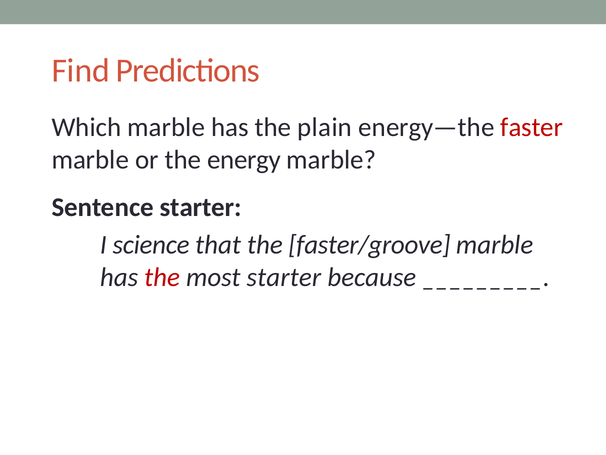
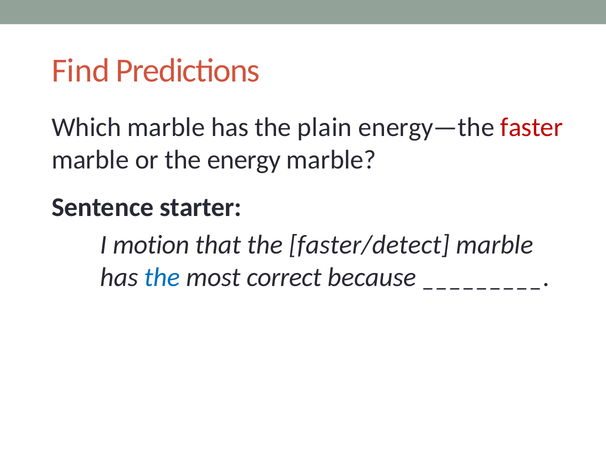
science: science -> motion (151, 245)
faster/groove: faster/groove -> faster/detect (369, 245)
the colour: red -> blue (162, 277)
most starter: starter -> correct (284, 277)
